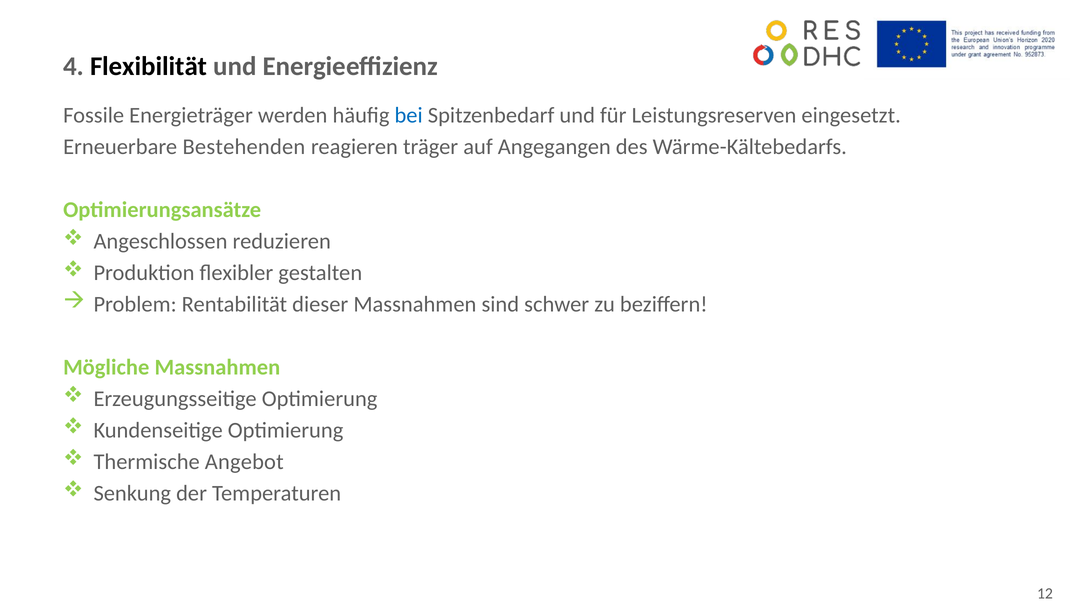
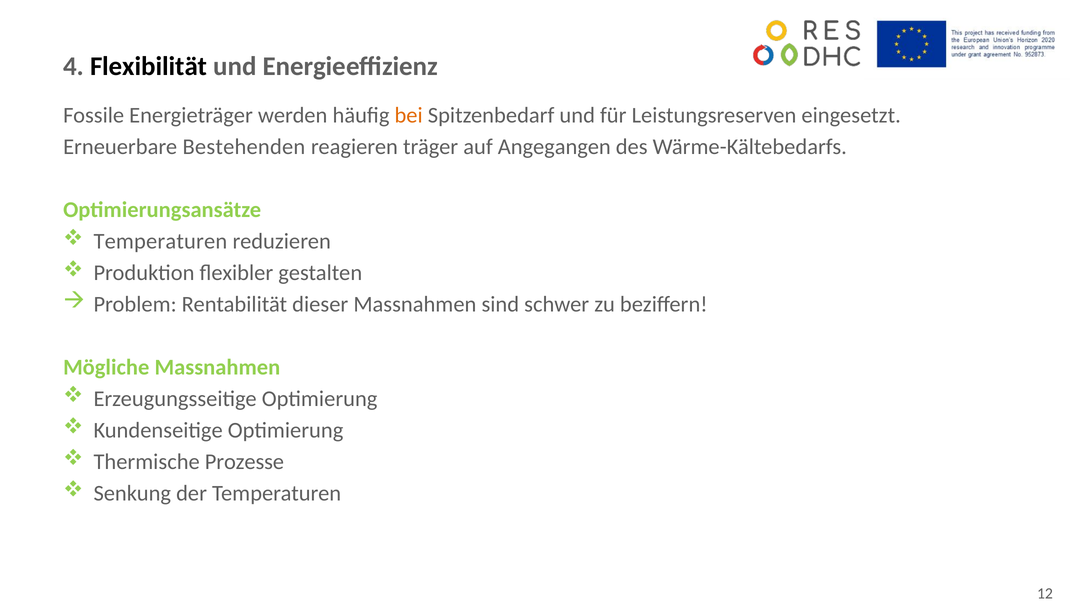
bei colour: blue -> orange (409, 115)
Angeschlossen: Angeschlossen -> Temperaturen (160, 241)
Angebot: Angebot -> Prozesse (244, 462)
